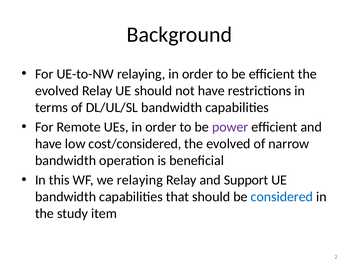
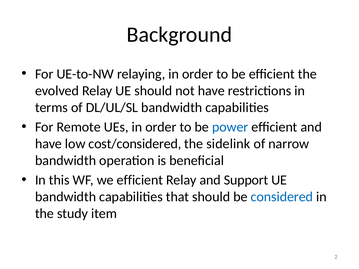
power colour: purple -> blue (230, 127)
evolved: evolved -> sidelink (228, 144)
we relaying: relaying -> efficient (140, 180)
